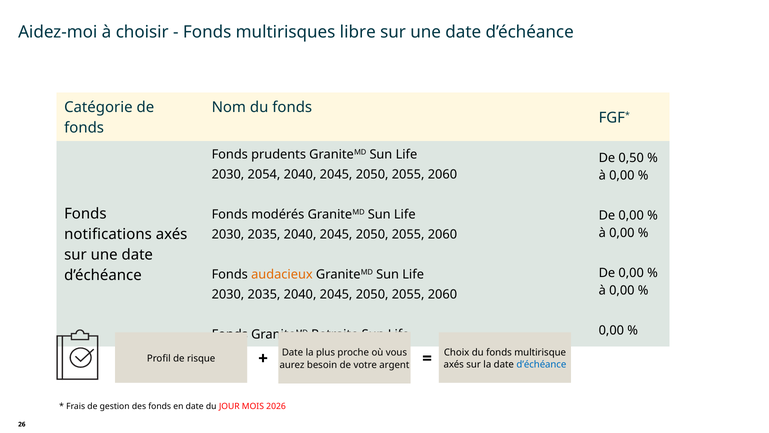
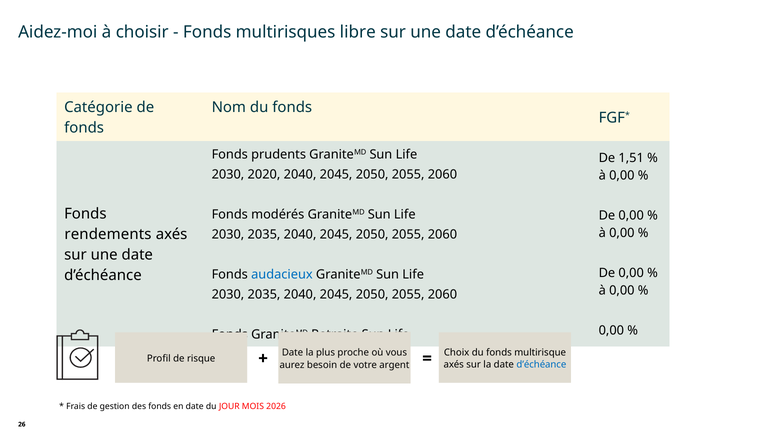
0,50: 0,50 -> 1,51 (631, 158)
2054: 2054 -> 2020 (264, 174)
notifications: notifications -> rendements (108, 234)
audacieux colour: orange -> blue (282, 274)
